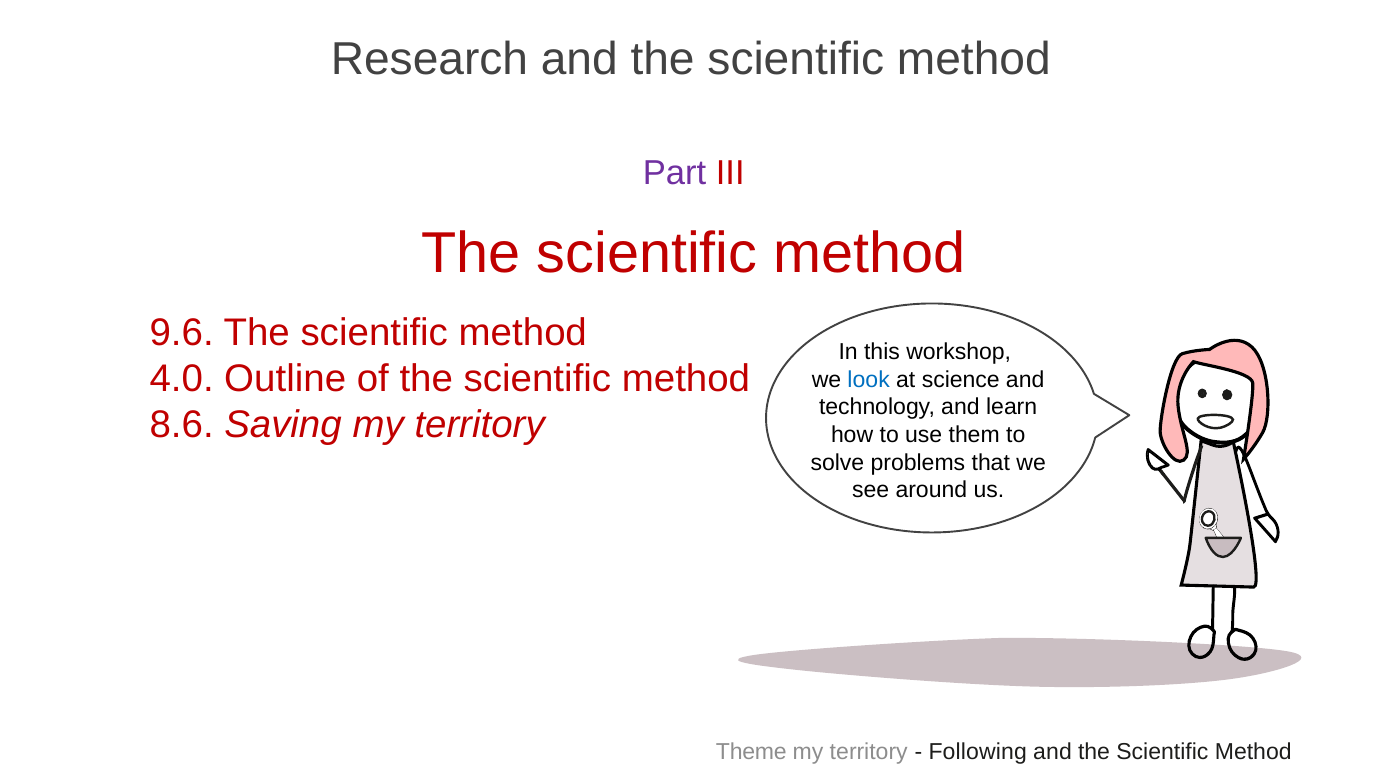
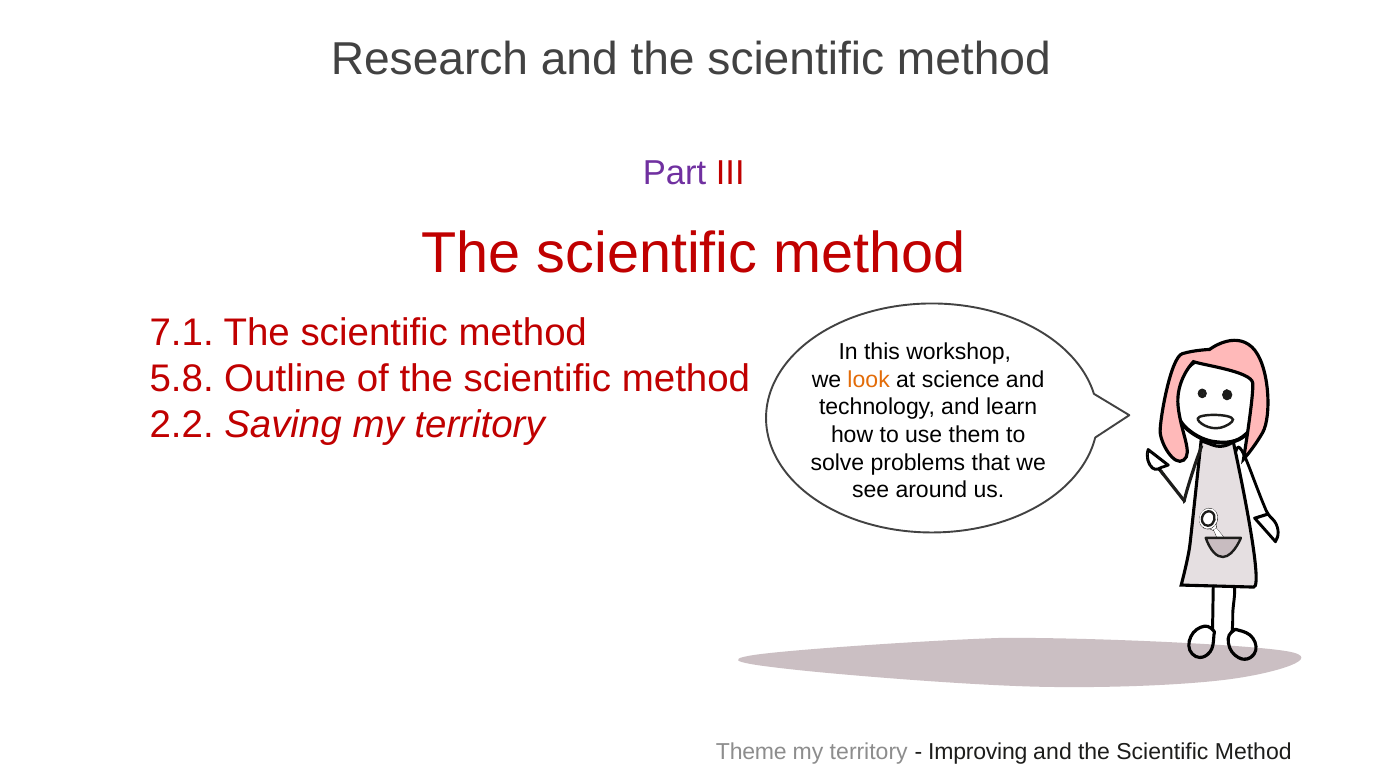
9.6: 9.6 -> 7.1 (182, 332)
4.0: 4.0 -> 5.8 (182, 378)
look colour: blue -> orange (869, 379)
8.6: 8.6 -> 2.2 (182, 425)
Following: Following -> Improving (978, 752)
